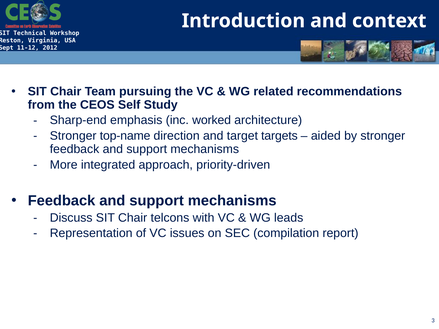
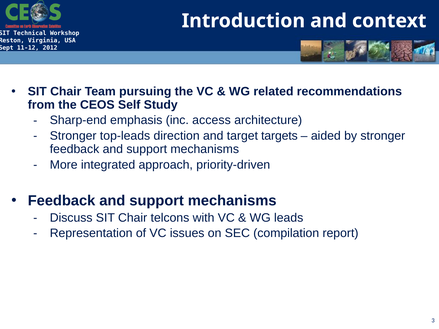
worked: worked -> access (212, 120)
top-name: top-name -> top-leads (125, 136)
